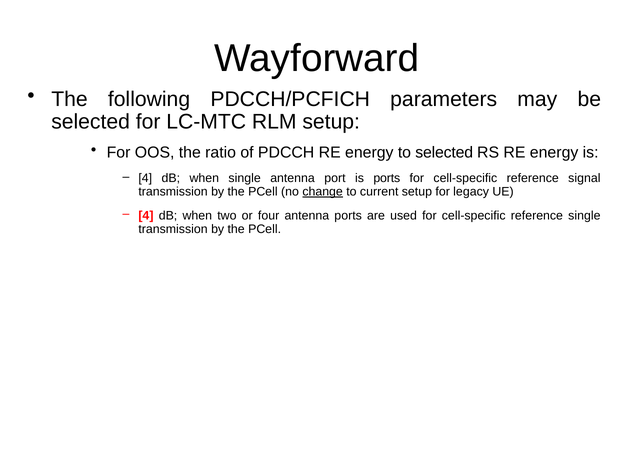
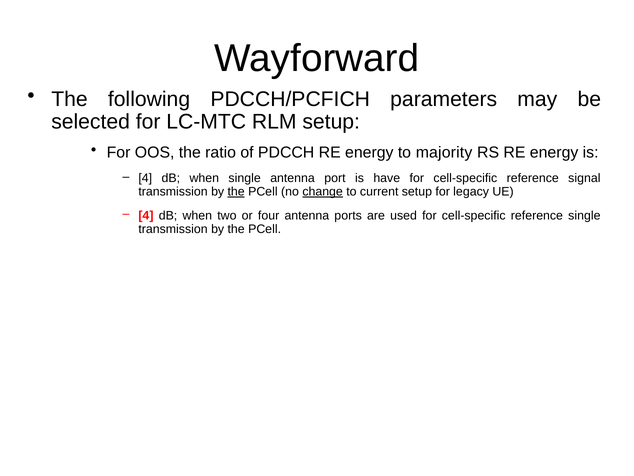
to selected: selected -> majority (444, 152)
is ports: ports -> have (387, 178)
the underline: none -> present (236, 192)
